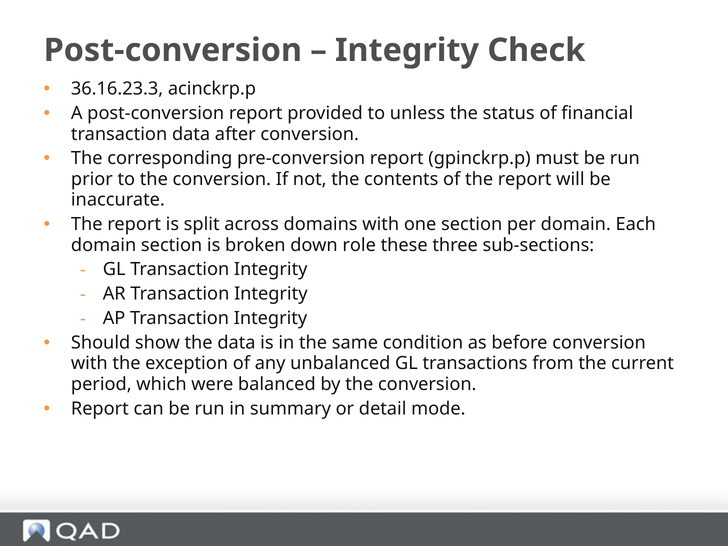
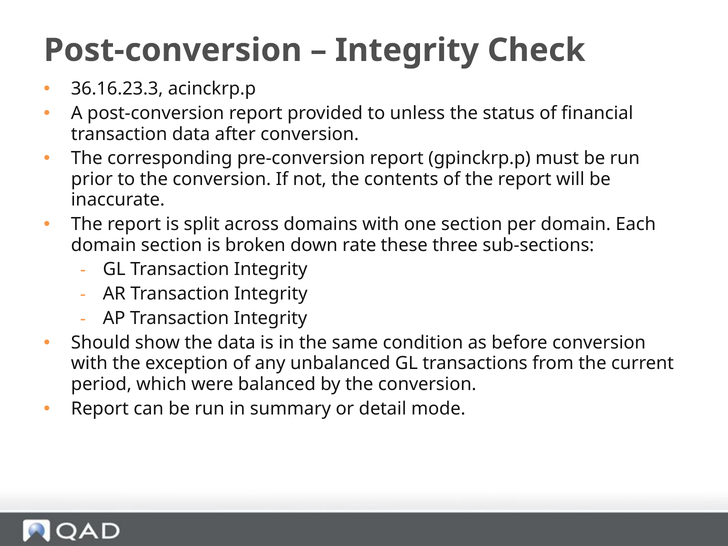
role: role -> rate (359, 245)
